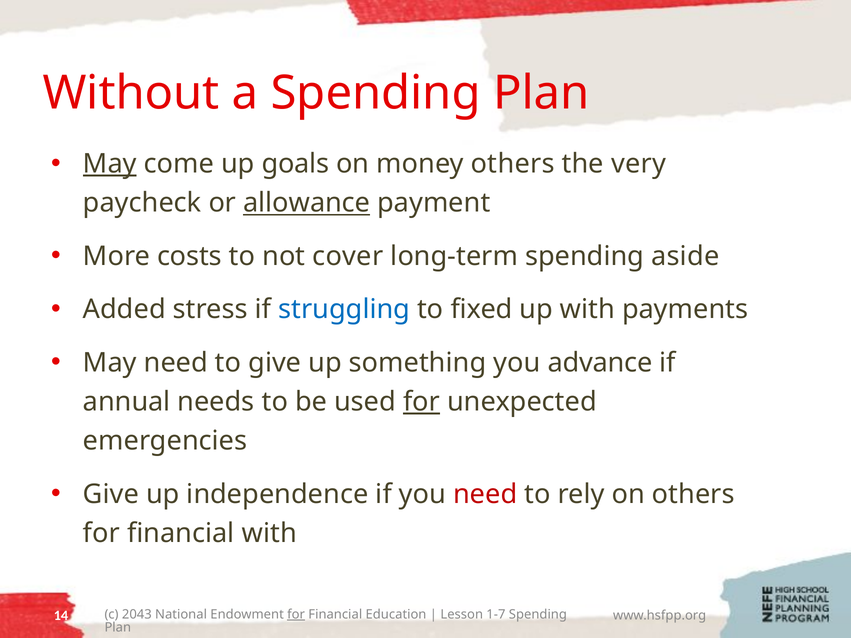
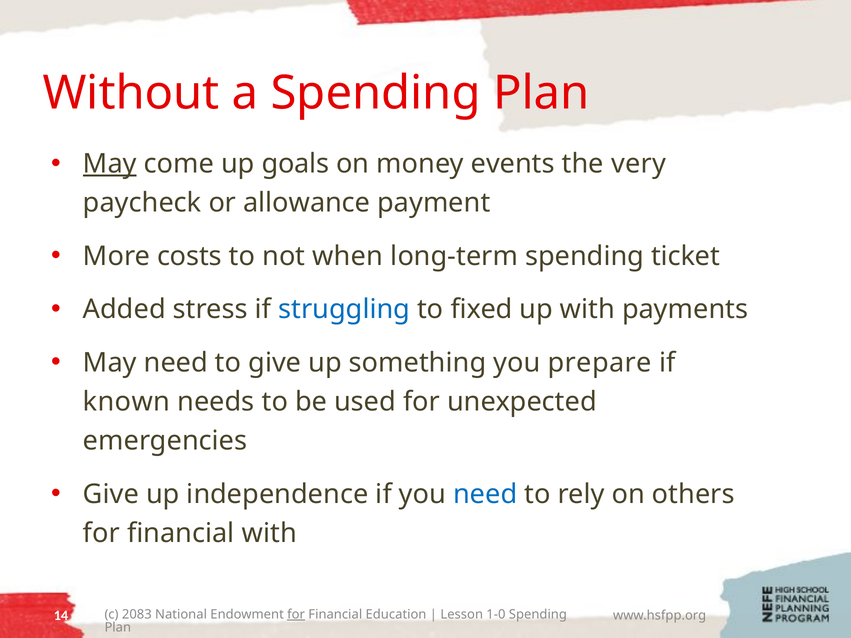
money others: others -> events (513, 164)
allowance underline: present -> none (307, 203)
cover: cover -> when (348, 256)
aside: aside -> ticket (686, 256)
advance: advance -> prepare (600, 363)
annual: annual -> known (126, 402)
for underline: present -> none (422, 402)
need colour: red -> blue (485, 494)
2043: 2043 -> 2083 (137, 615)
1-7: 1-7 -> 1-0 (496, 615)
